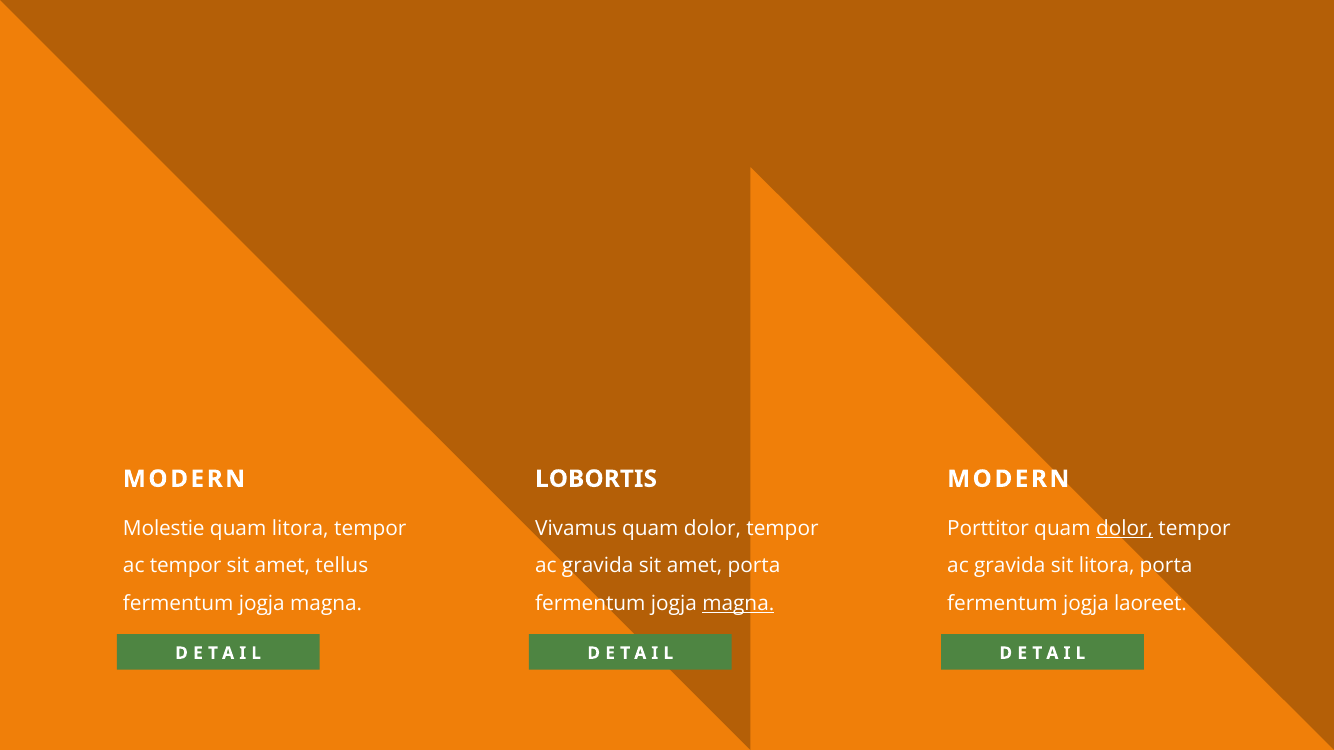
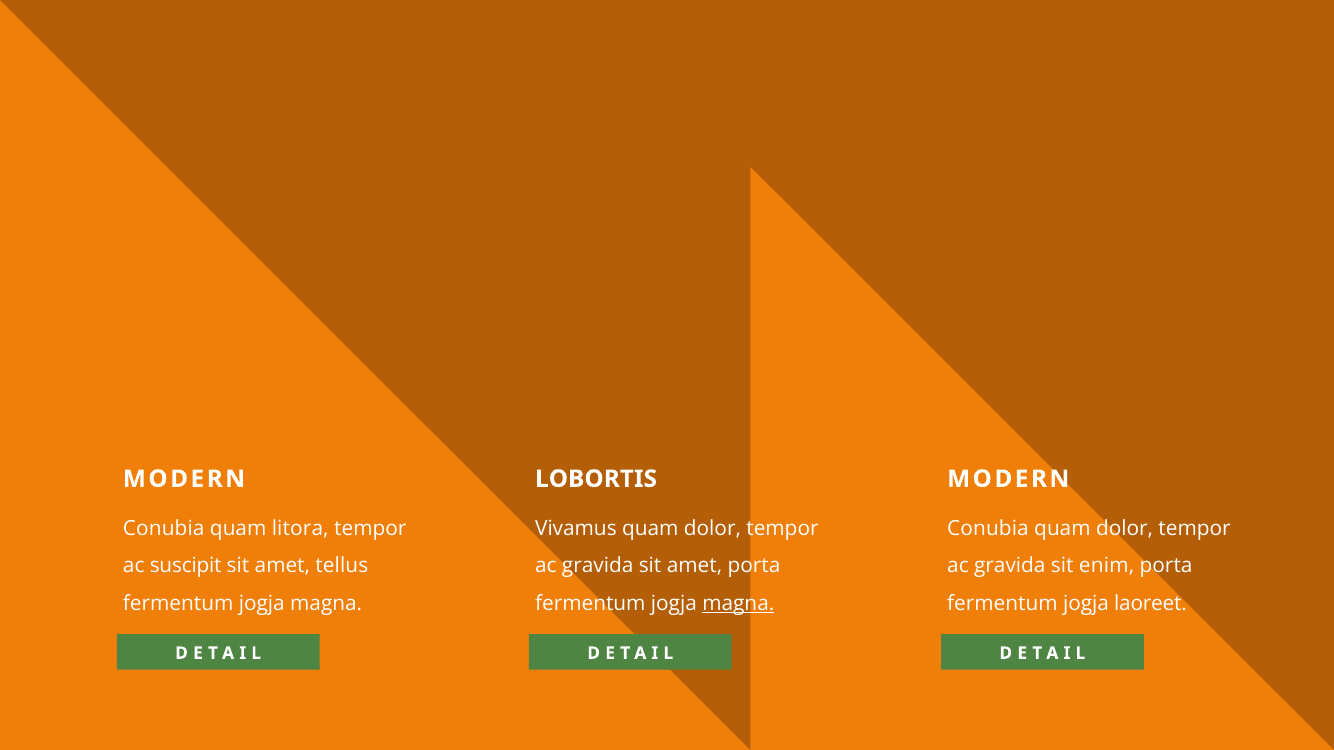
Molestie: Molestie -> Conubia (164, 529)
Porttitor: Porttitor -> Conubia (988, 529)
dolor underline: present -> none (1125, 529)
ac tempor: tempor -> suscipit (186, 566)
sit litora: litora -> enim (1107, 566)
